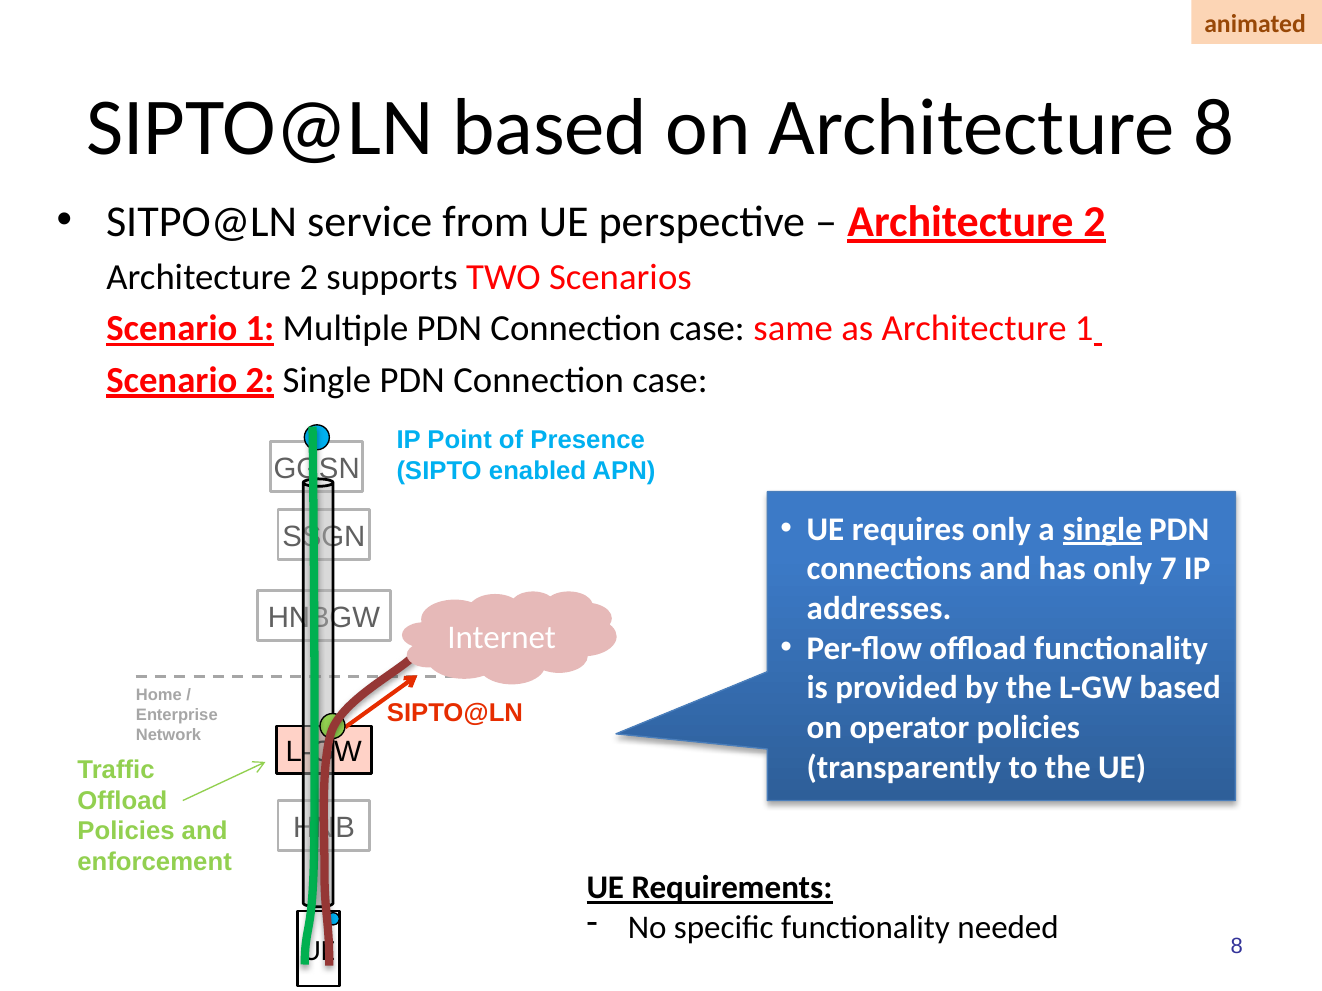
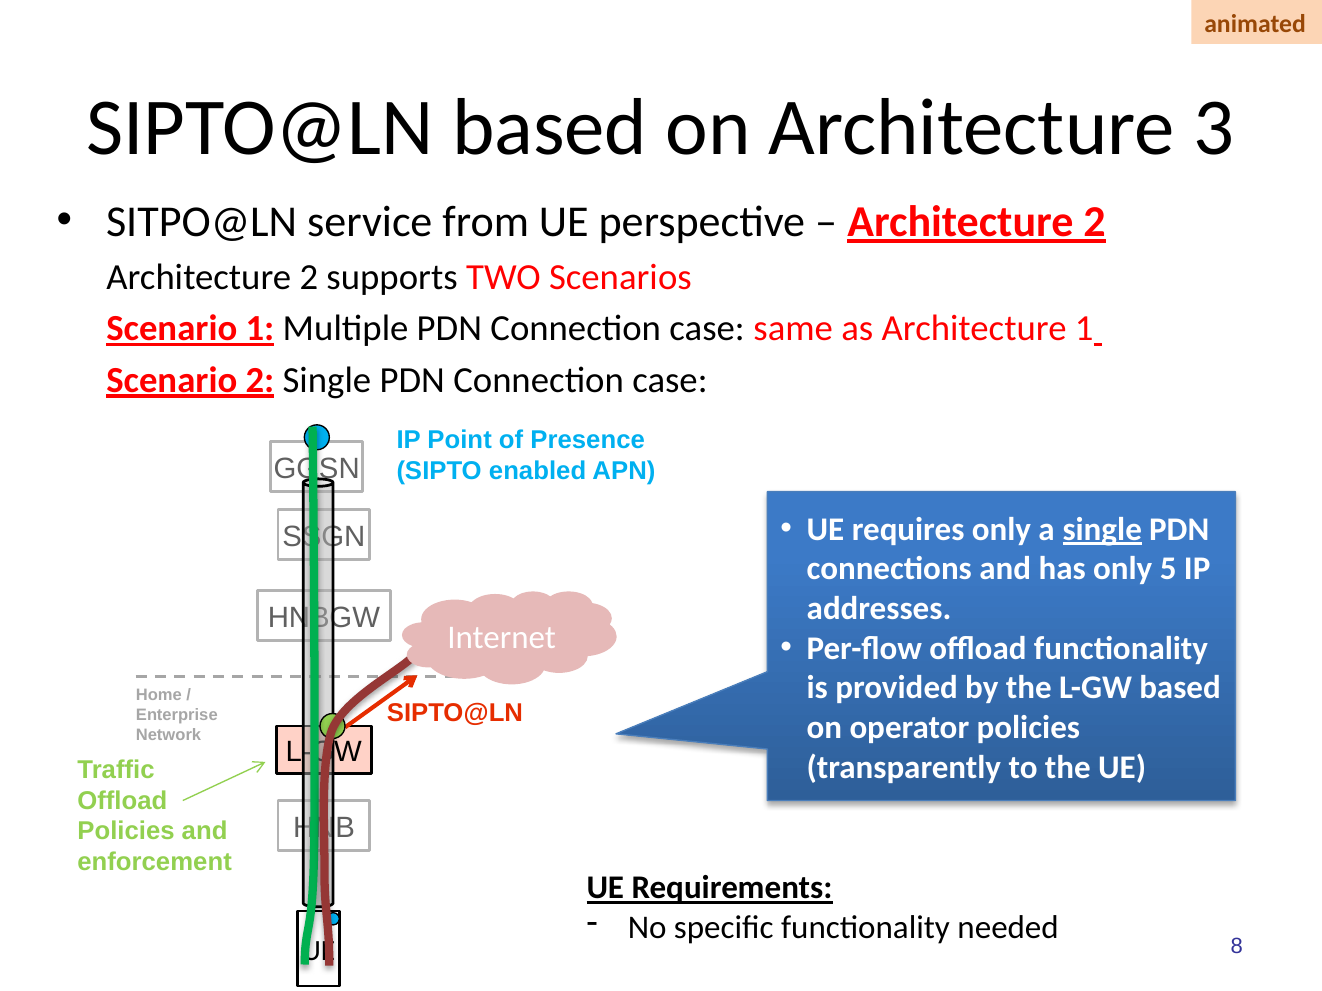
Architecture 8: 8 -> 3 (1213, 128)
7: 7 -> 5 (1168, 569)
